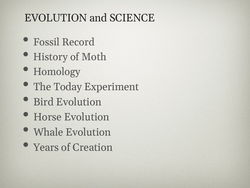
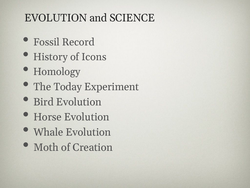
Moth: Moth -> Icons (94, 57)
Years: Years -> Moth (46, 147)
